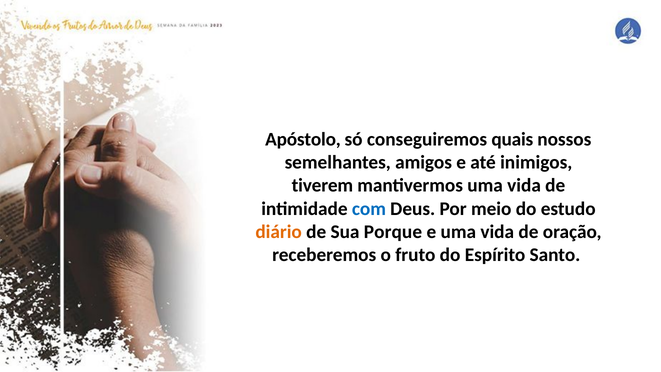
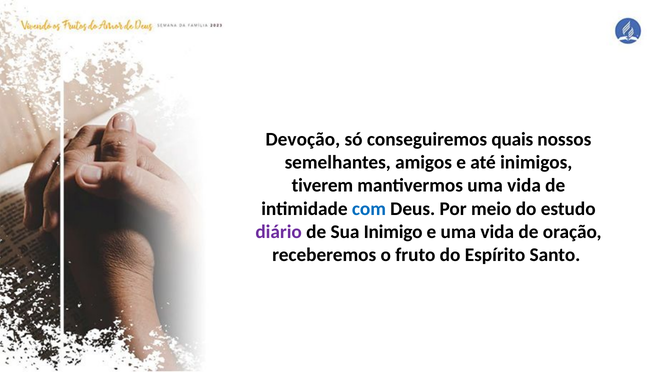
Apóstolo: Apóstolo -> Devoção (303, 139)
diário colour: orange -> purple (279, 232)
Porque: Porque -> Inimigo (393, 232)
